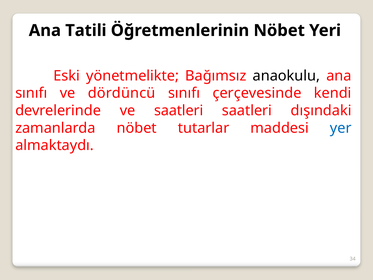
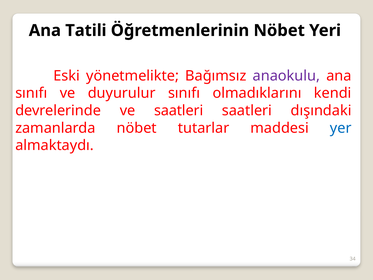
anaokulu colour: black -> purple (286, 76)
dördüncü: dördüncü -> duyurulur (122, 93)
çerçevesinde: çerçevesinde -> olmadıklarını (257, 93)
